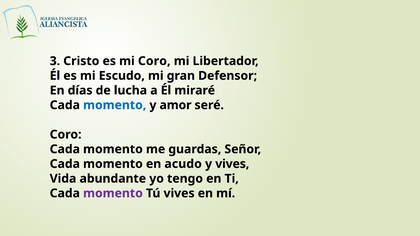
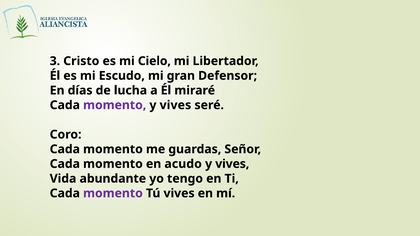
mi Coro: Coro -> Cielo (154, 61)
momento colour: blue -> purple (115, 105)
amor: amor -> vives (175, 105)
